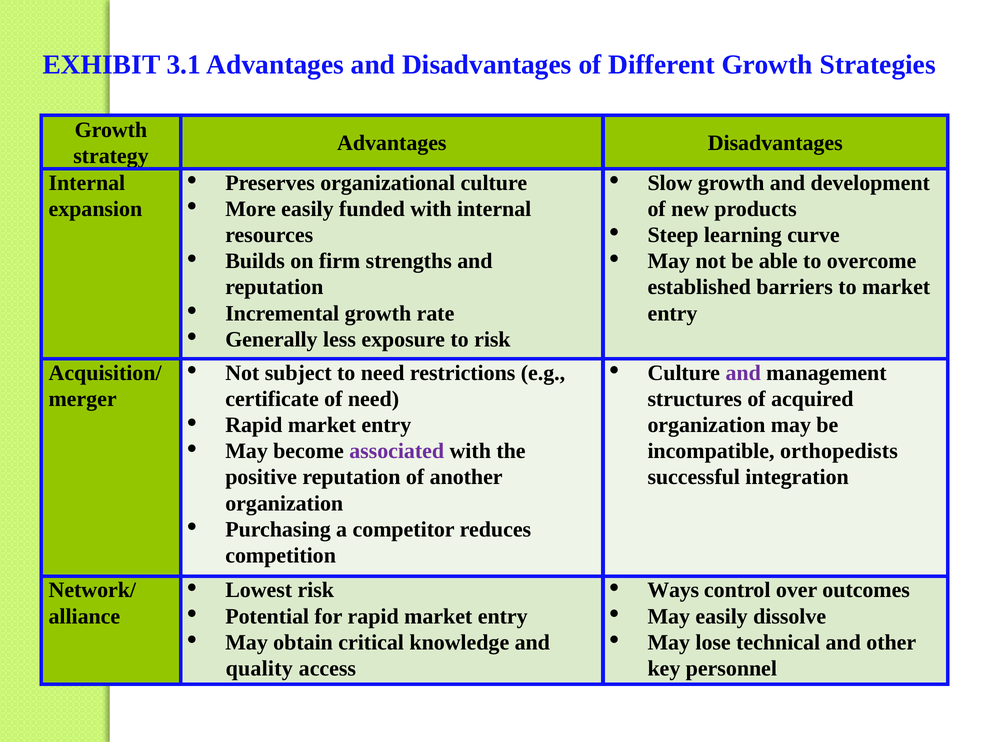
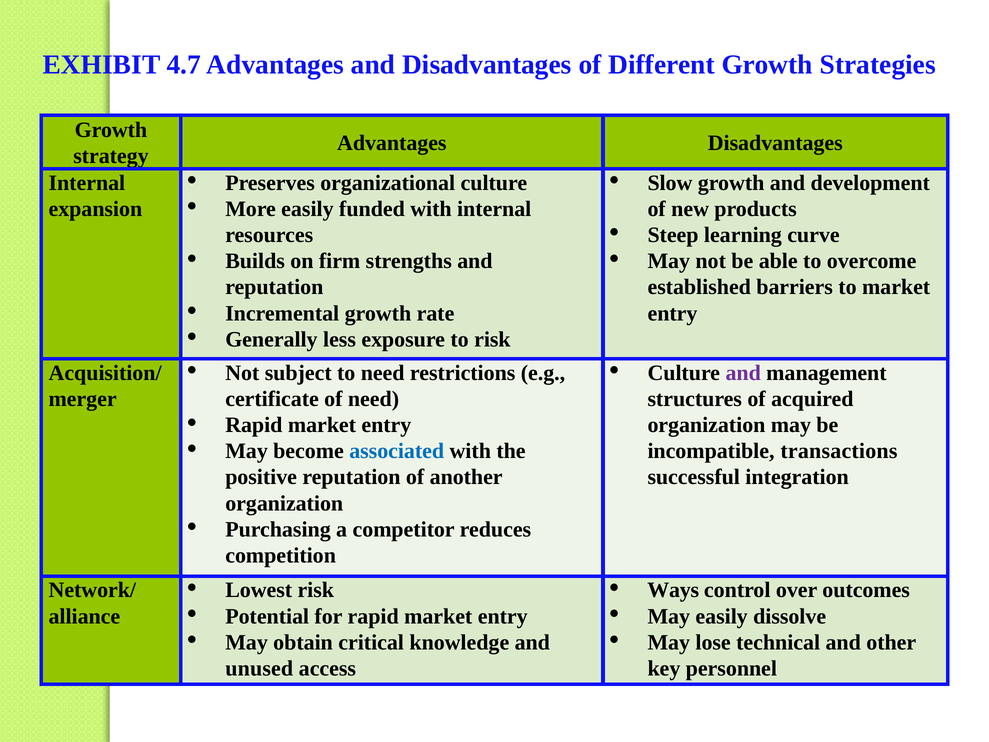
3.1: 3.1 -> 4.7 (184, 64)
associated colour: purple -> blue (397, 451)
orthopedists: orthopedists -> transactions (839, 451)
quality: quality -> unused (259, 668)
